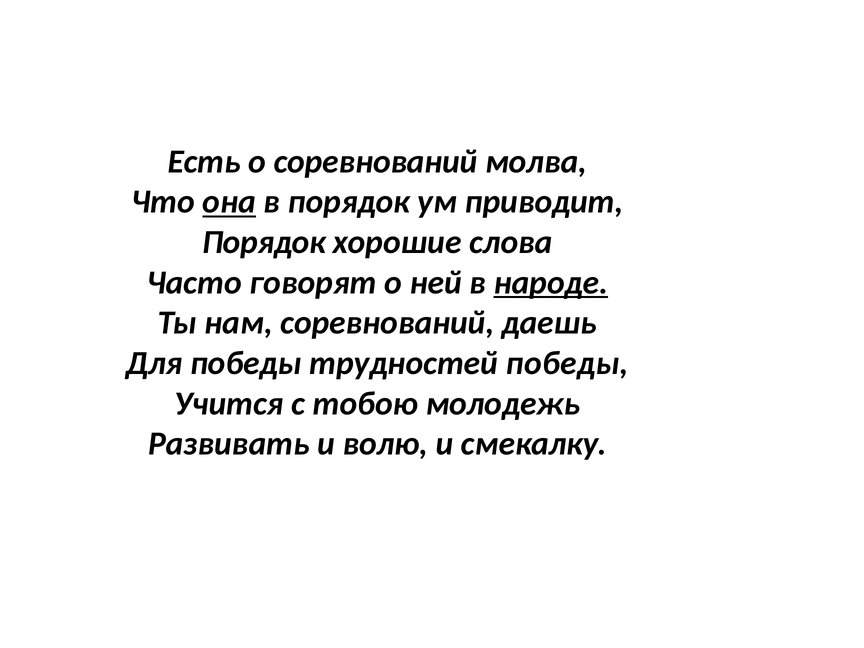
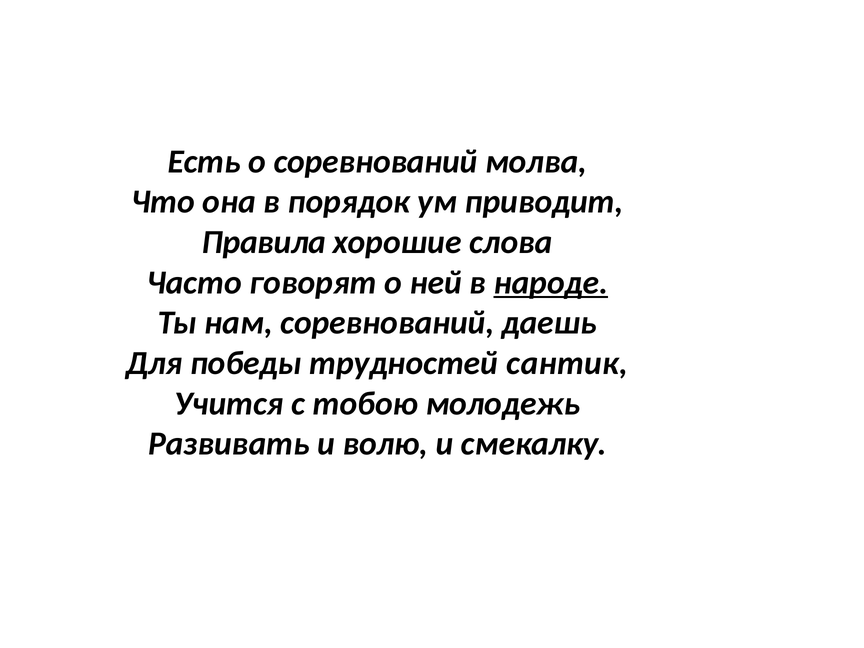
она underline: present -> none (229, 202)
Порядок: Порядок -> Правила (264, 242)
трудностей победы: победы -> сантик (567, 363)
